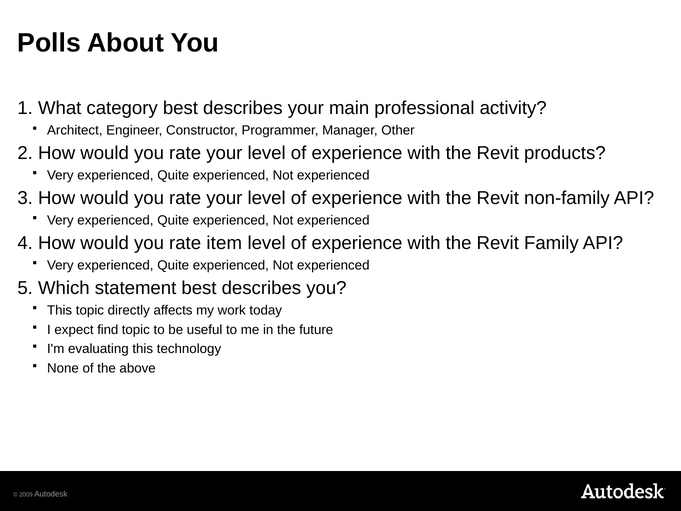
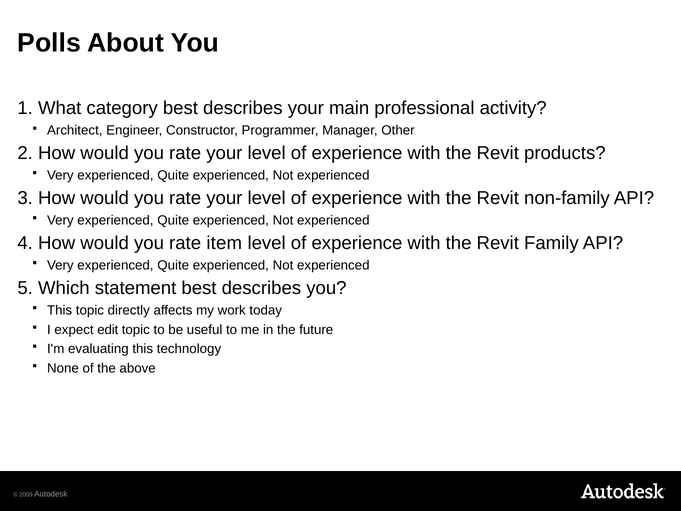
find: find -> edit (108, 329)
